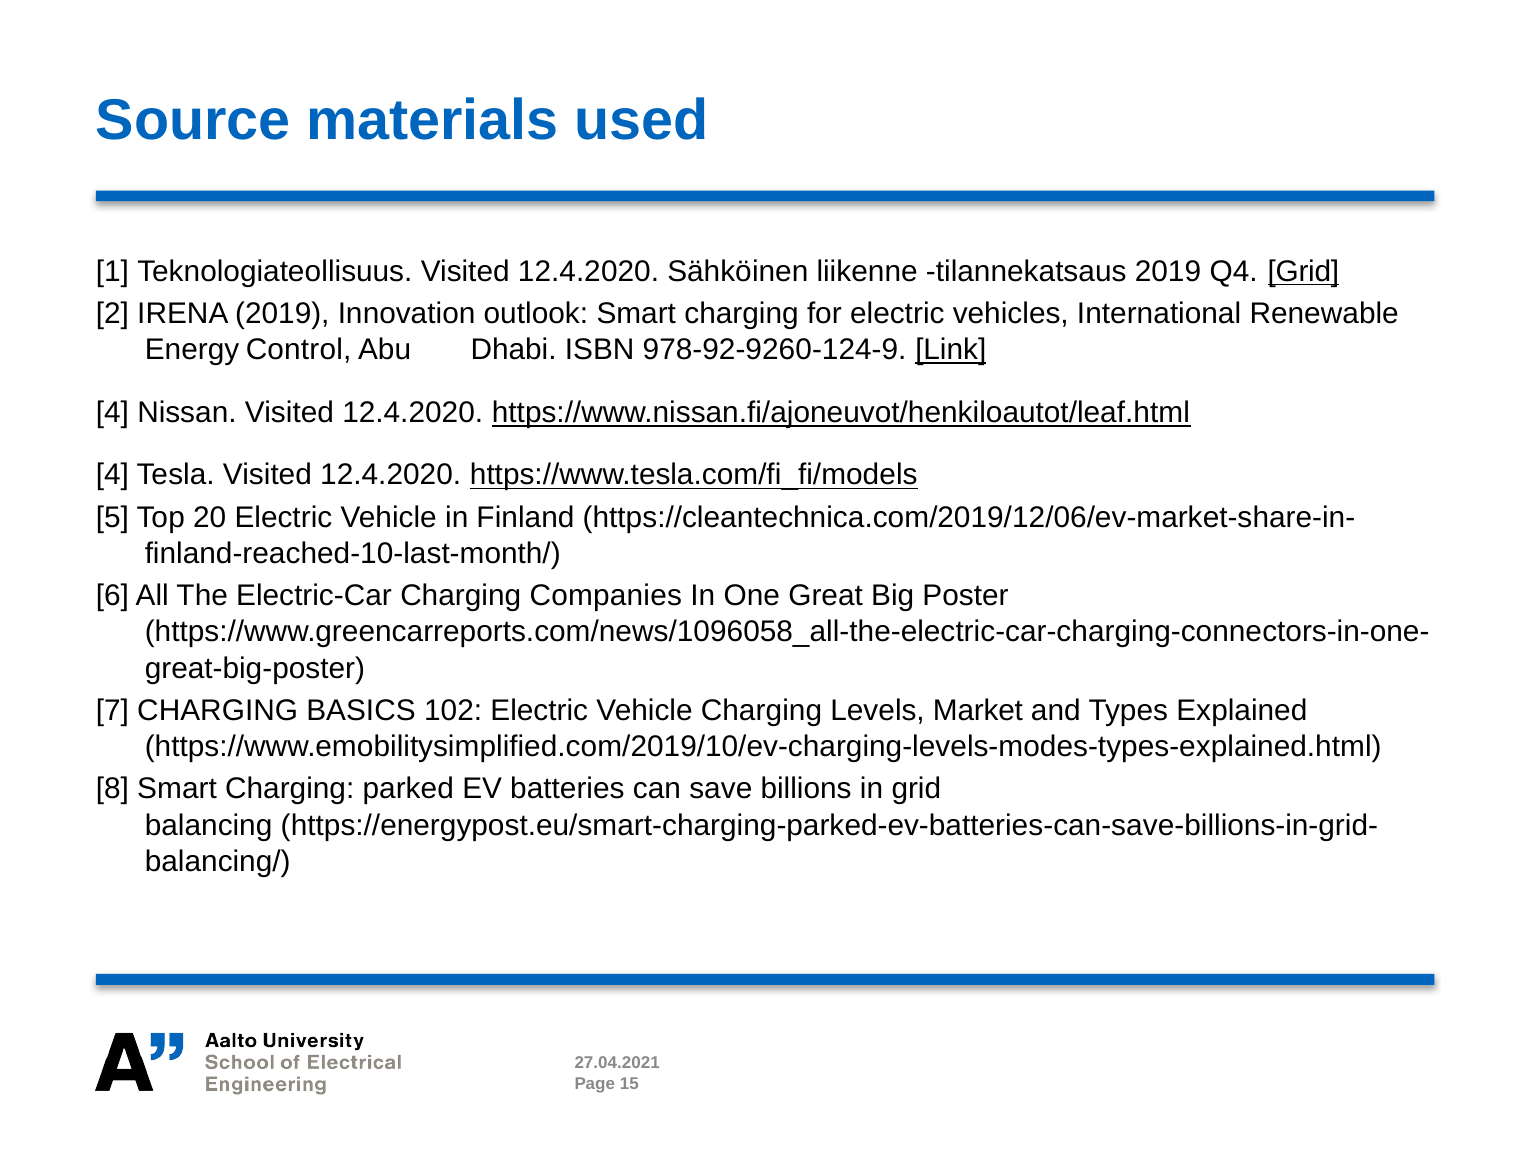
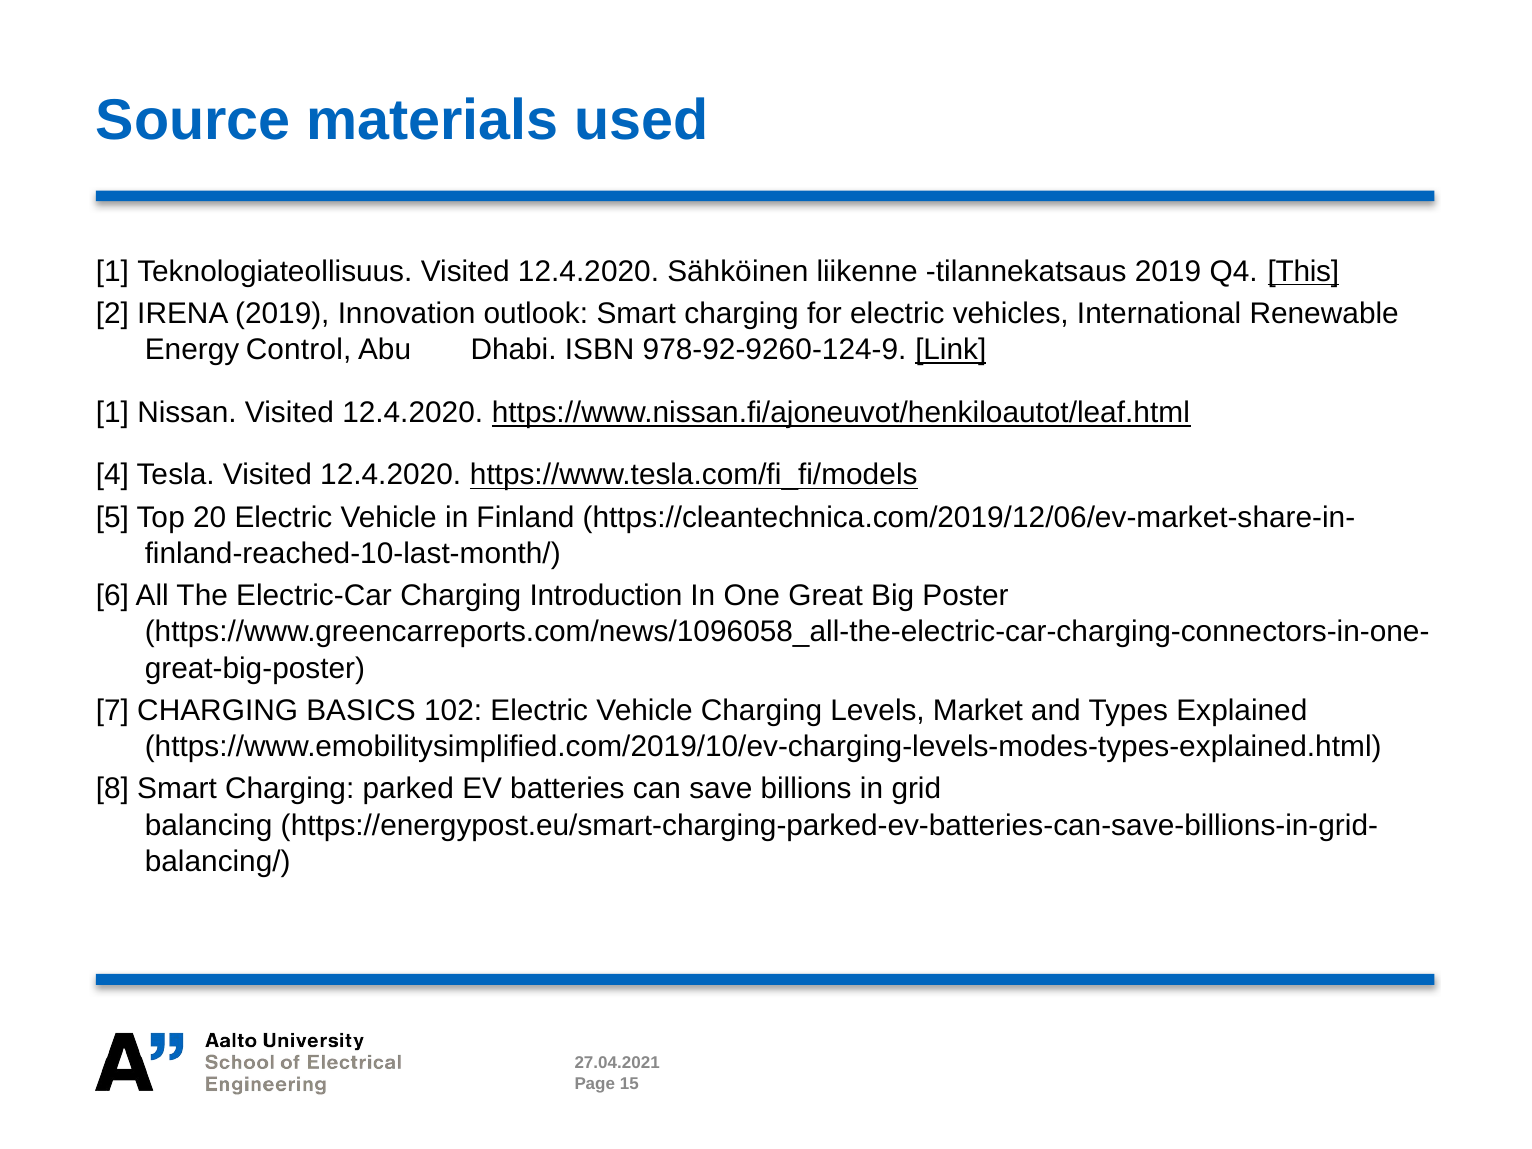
Q4 Grid: Grid -> This (1303, 271)
4: 4 -> 1 (112, 412)
Companies: Companies -> Introduction (606, 596)
